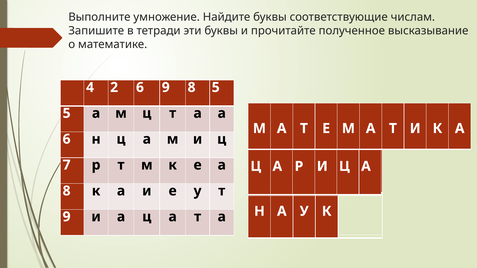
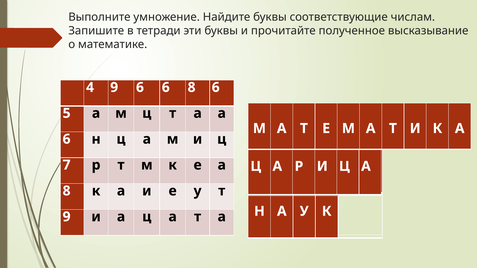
4 2: 2 -> 9 (114, 87)
6 9: 9 -> 6 (166, 87)
8 5: 5 -> 6 (216, 87)
